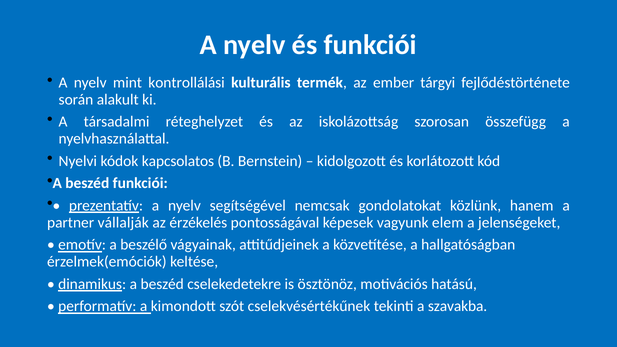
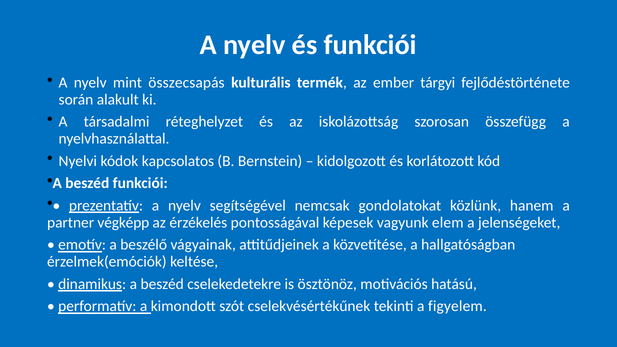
kontrollálási: kontrollálási -> összecsapás (186, 83)
vállalják: vállalják -> végképp (123, 223)
szavakba: szavakba -> figyelem (457, 306)
